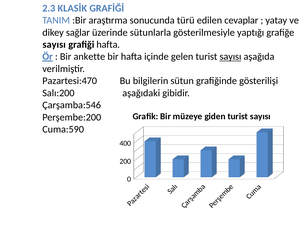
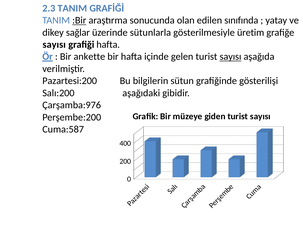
2.3 KLASİK: KLASİK -> TANIM (72, 8)
:Bir underline: none -> present (79, 20)
türü: türü -> olan (186, 20)
cevaplar: cevaplar -> sınıfında (241, 20)
yaptığı: yaptığı -> üretim (251, 32)
Pazartesi:470: Pazartesi:470 -> Pazartesi:200 (70, 81)
Çarşamba:546: Çarşamba:546 -> Çarşamba:976 (72, 105)
Cuma:590: Cuma:590 -> Cuma:587 (63, 129)
